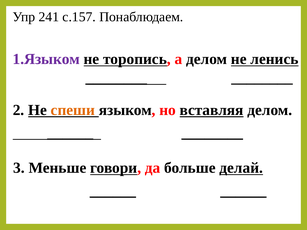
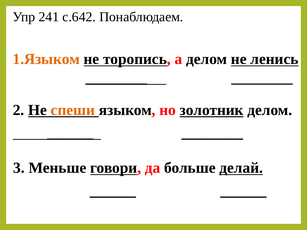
с.157: с.157 -> с.642 (79, 17)
1.Языком colour: purple -> orange (46, 59)
вставляя: вставляя -> золотник (212, 110)
